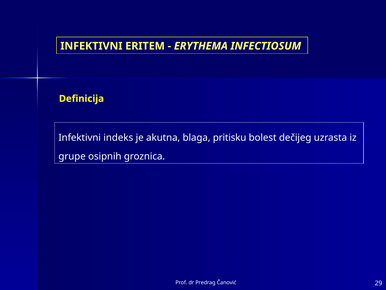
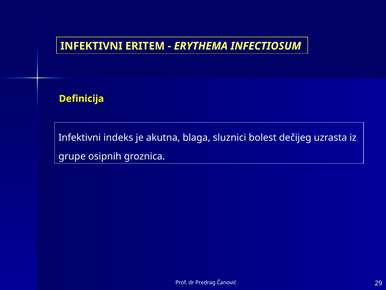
pritisku: pritisku -> sluznici (230, 138)
